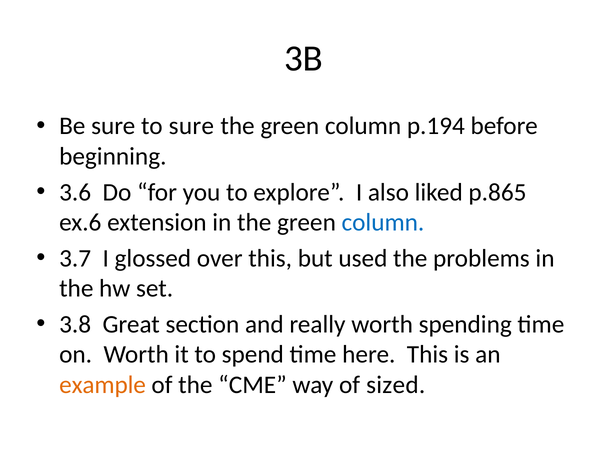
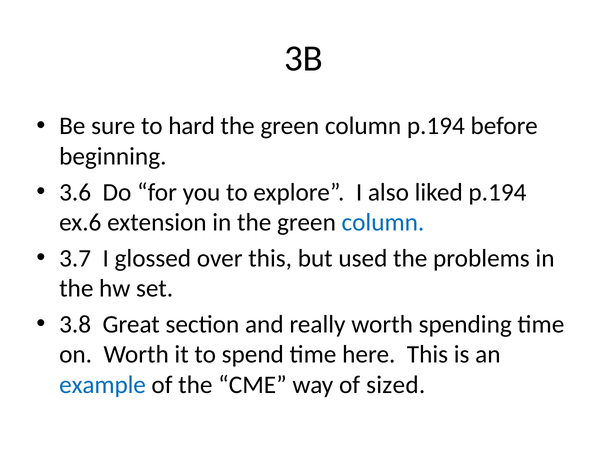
to sure: sure -> hard (192, 126)
liked p.865: p.865 -> p.194 (497, 192)
example colour: orange -> blue (103, 385)
